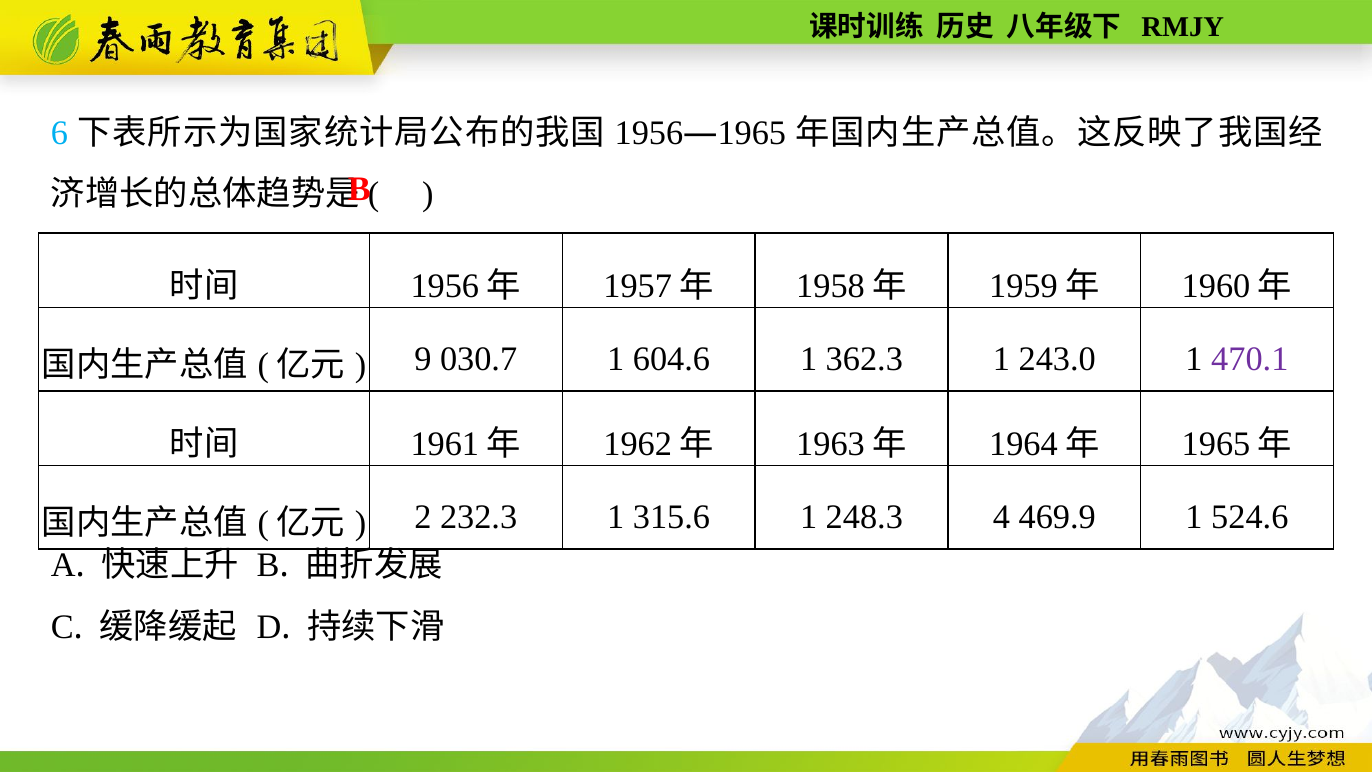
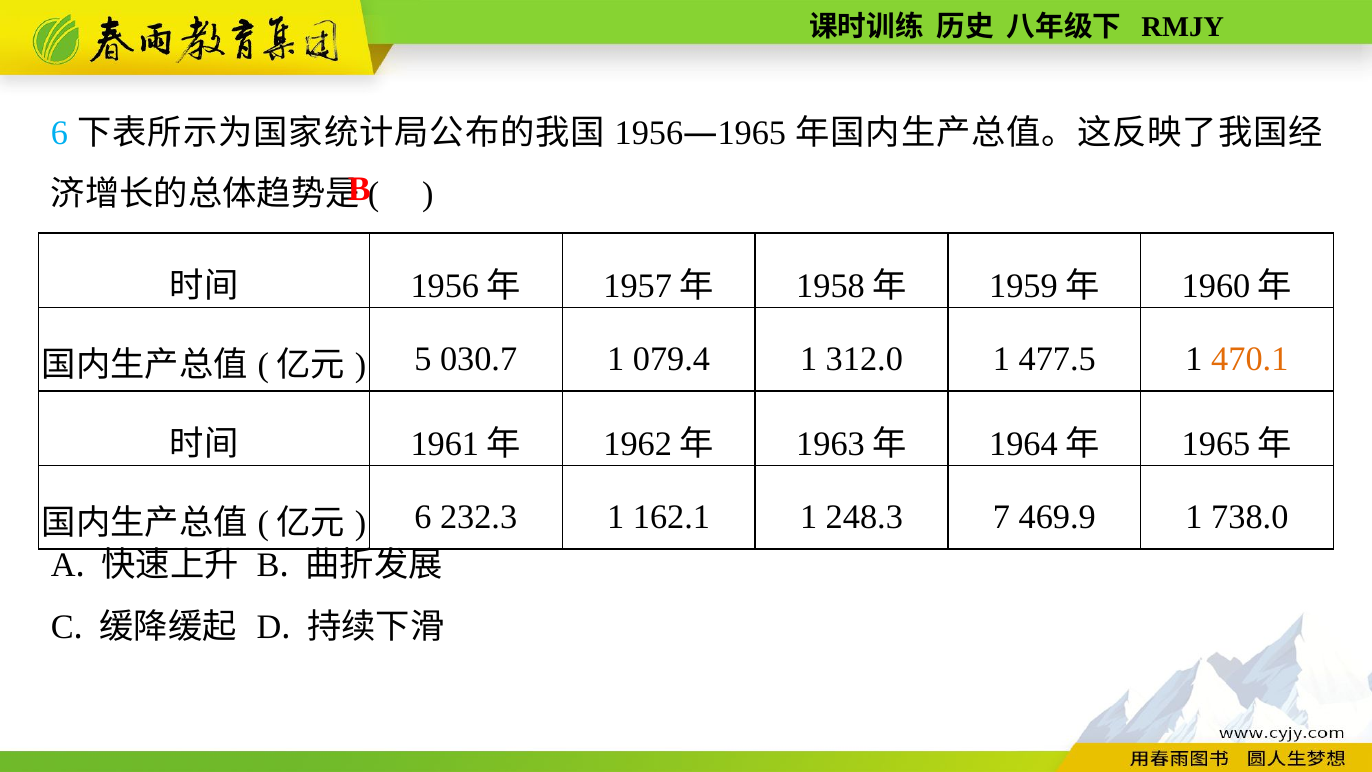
9: 9 -> 5 (423, 359)
604.6: 604.6 -> 079.4 (671, 359)
362.3: 362.3 -> 312.0 (864, 359)
243.0: 243.0 -> 477.5 (1057, 359)
470.1 colour: purple -> orange (1250, 359)
2: 2 -> 6 (423, 517)
315.6: 315.6 -> 162.1 (671, 517)
4: 4 -> 7 (1001, 517)
524.6: 524.6 -> 738.0 (1250, 517)
